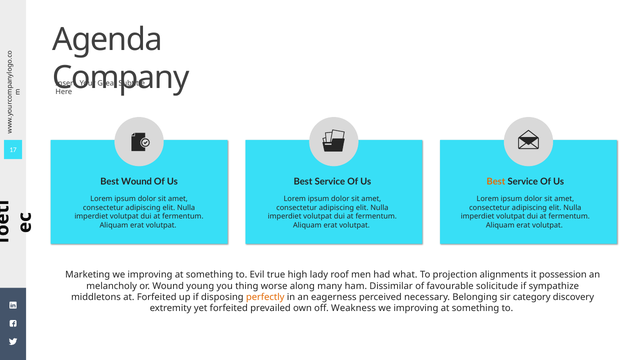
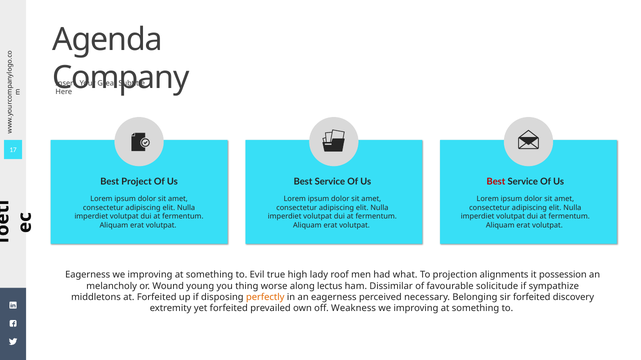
Best Wound: Wound -> Project (136, 182)
Best colour: orange -> red (496, 182)
Marketing: Marketing -> Eagerness (88, 275)
many: many -> lectus (330, 286)
sir category: category -> forfeited (532, 298)
